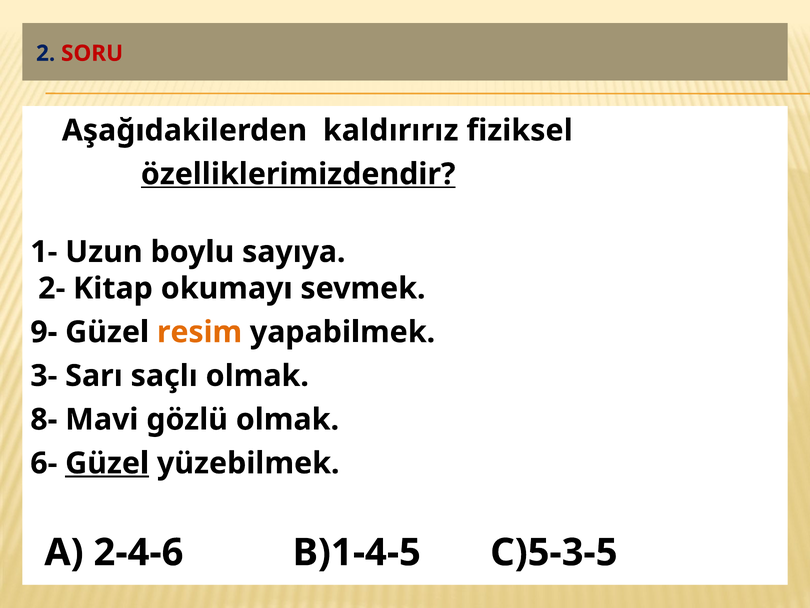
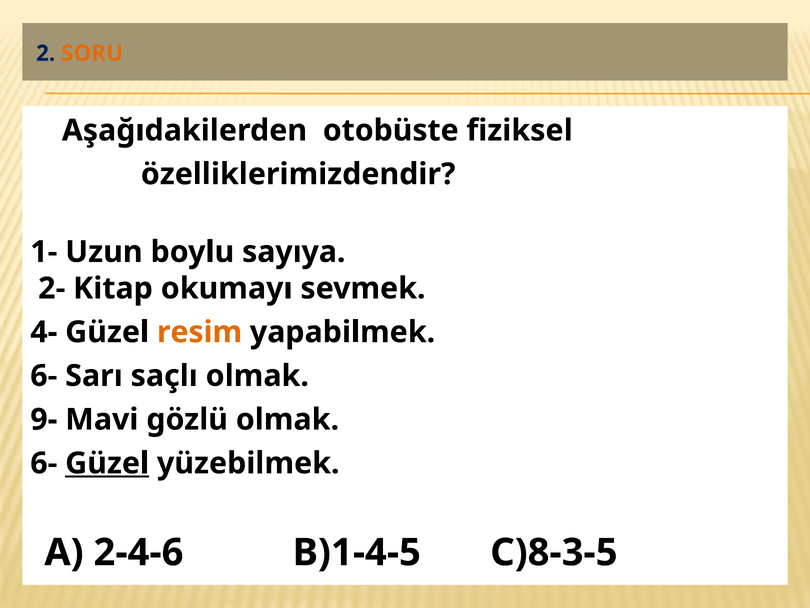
SORU colour: red -> orange (92, 53)
kaldırırız: kaldırırız -> otobüste (391, 130)
özelliklerimizdendir underline: present -> none (298, 174)
9-: 9- -> 4- (44, 332)
3-: 3- -> 6- (44, 376)
8-: 8- -> 9- (44, 419)
C)5-3-5: C)5-3-5 -> C)8-3-5 (554, 552)
